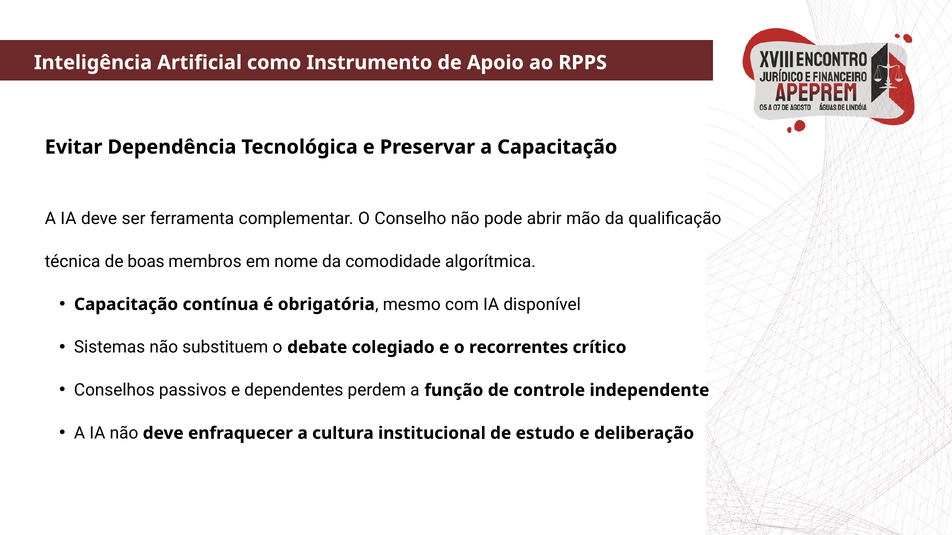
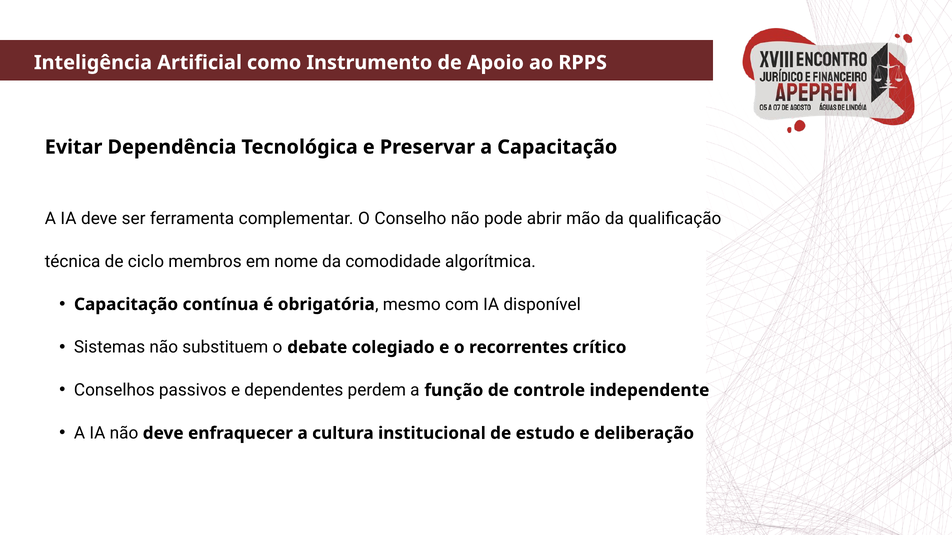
boas: boas -> ciclo (146, 262)
